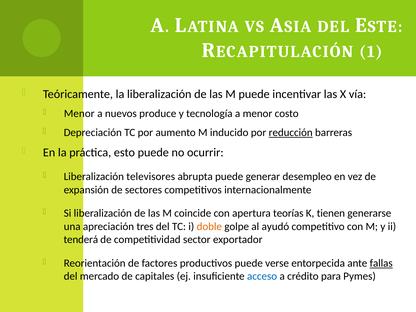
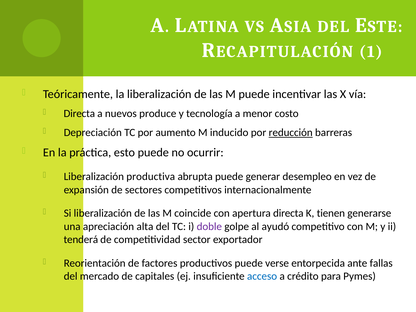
Menor: Menor -> Directa (79, 114)
televisores: televisores -> productiva (151, 177)
apertura teorías: teorías -> directa (288, 213)
tres: tres -> alta (145, 226)
doble colour: orange -> purple (209, 226)
fallas underline: present -> none (381, 263)
